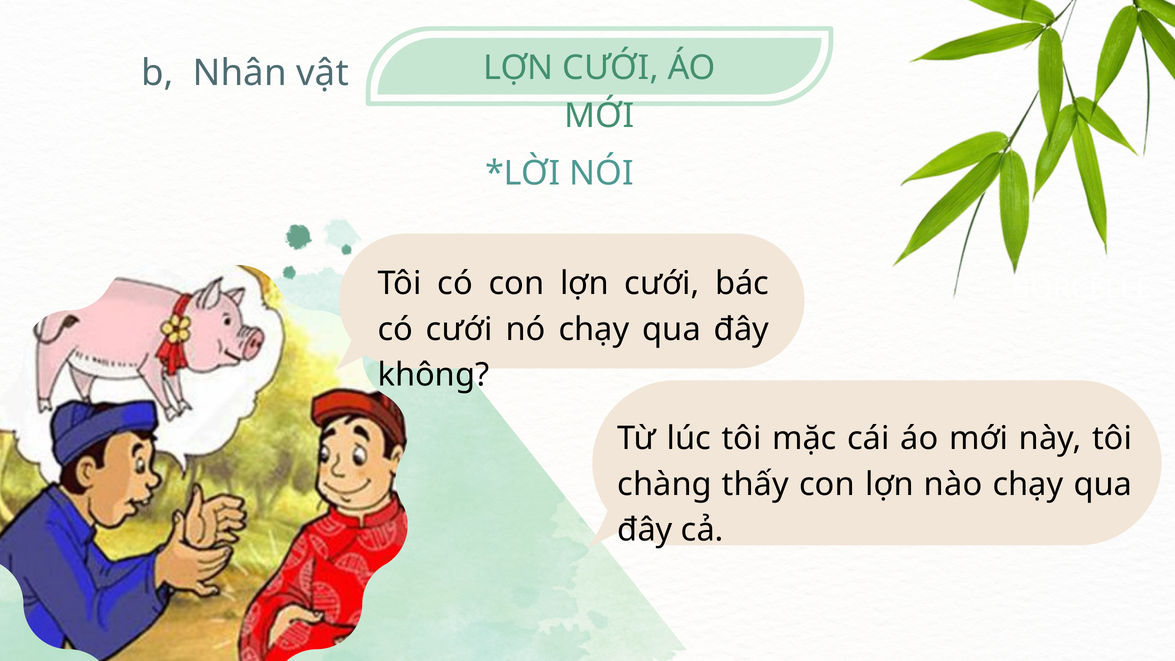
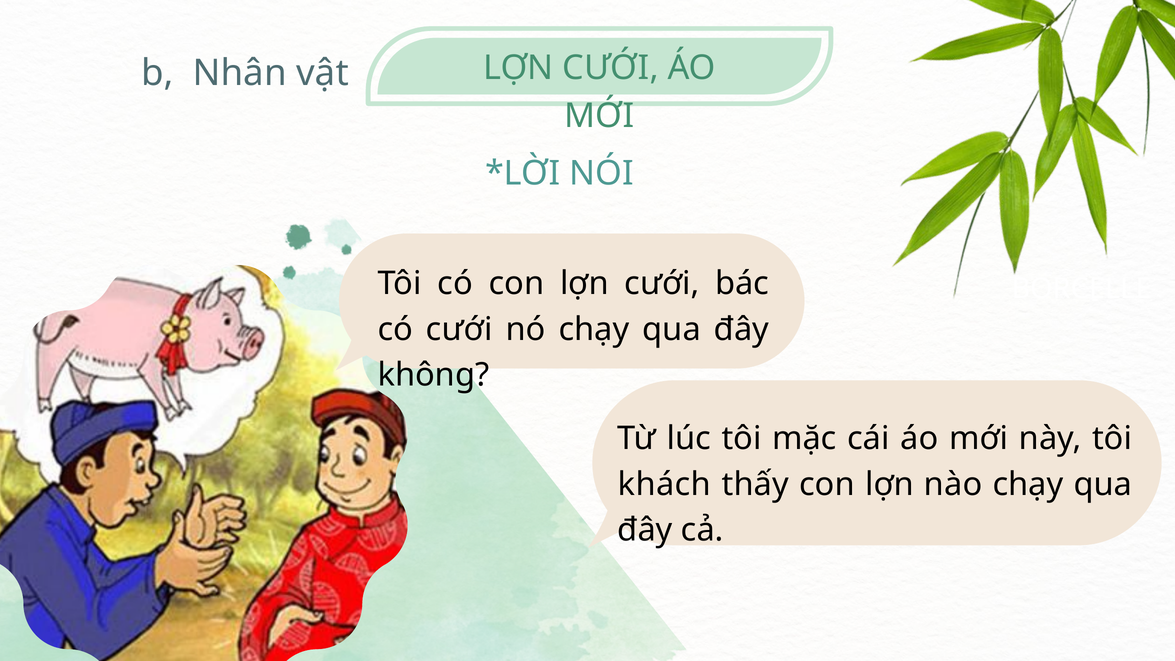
chàng: chàng -> khách (664, 484)
